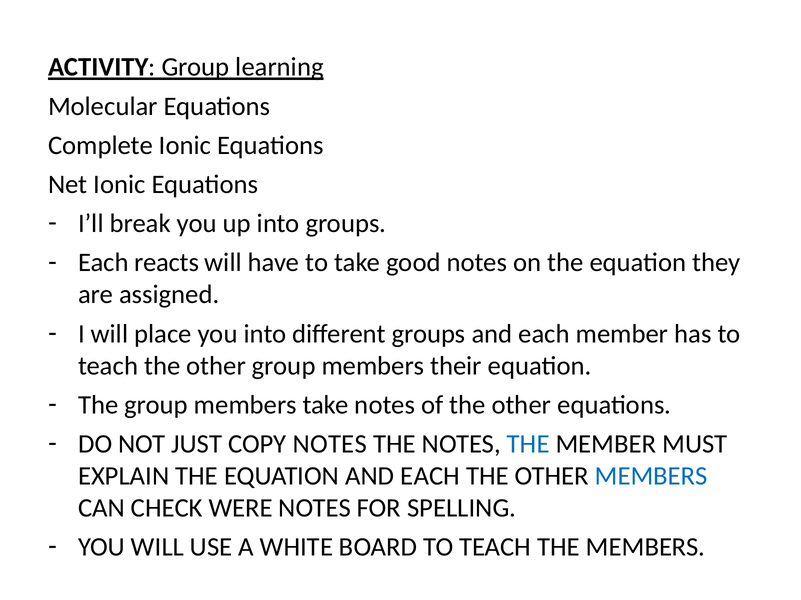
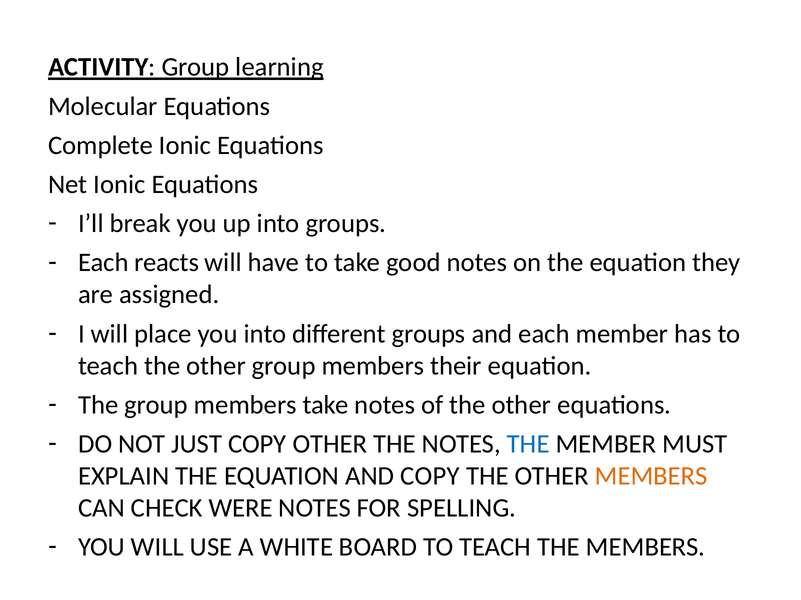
COPY NOTES: NOTES -> OTHER (330, 445)
EQUATION AND EACH: EACH -> COPY (430, 477)
MEMBERS colour: blue -> orange (651, 477)
